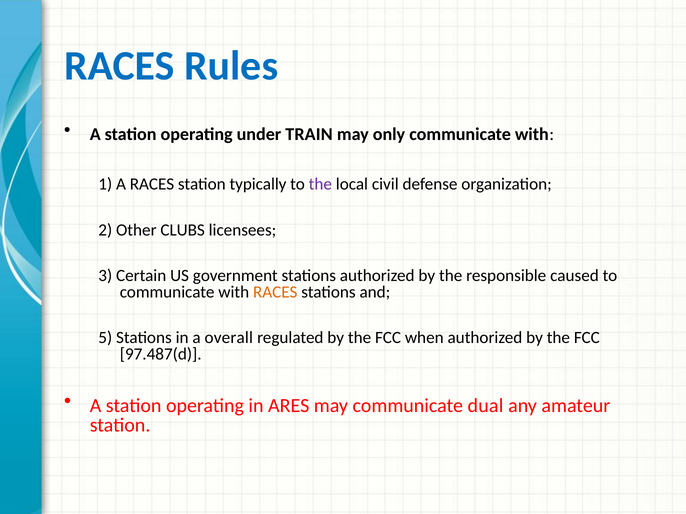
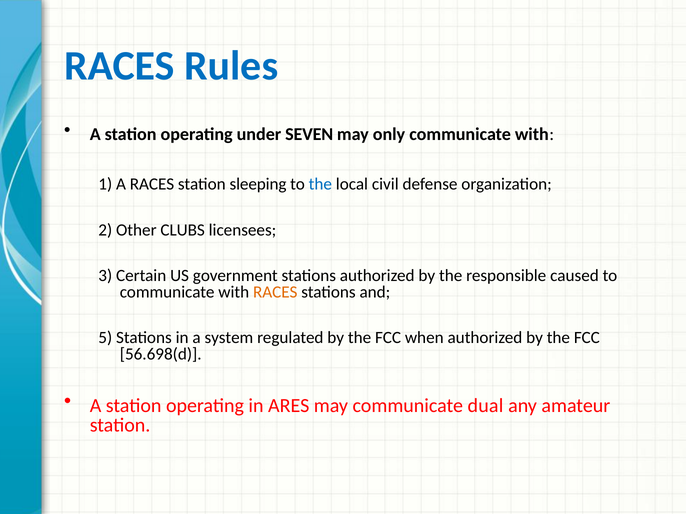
TRAIN: TRAIN -> SEVEN (309, 135)
typically: typically -> sleeping (258, 185)
the colour: purple -> blue (320, 185)
overall: overall -> system (229, 338)
97.487(d: 97.487(d -> 56.698(d (161, 354)
